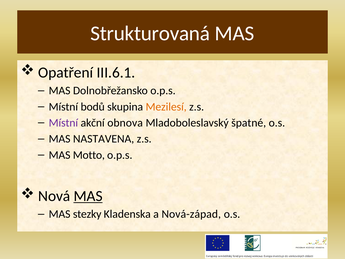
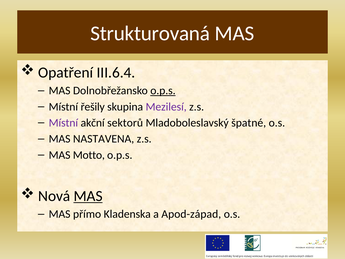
III.6.1: III.6.1 -> III.6.4 (116, 72)
o.p.s underline: none -> present (163, 91)
bodů: bodů -> řešily (93, 107)
Mezilesí colour: orange -> purple (166, 107)
obnova: obnova -> sektorů (125, 123)
stezky: stezky -> přímo (87, 214)
Nová-západ: Nová-západ -> Apod-západ (191, 214)
